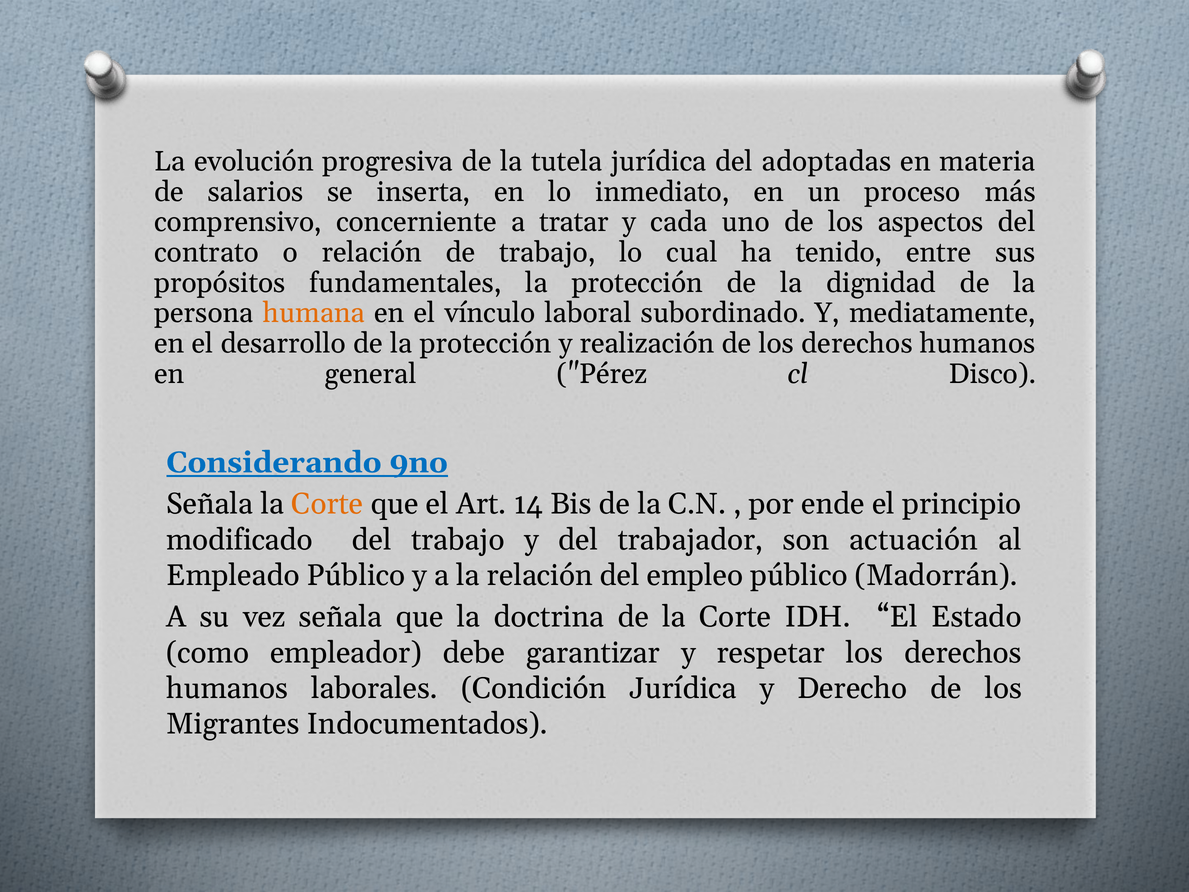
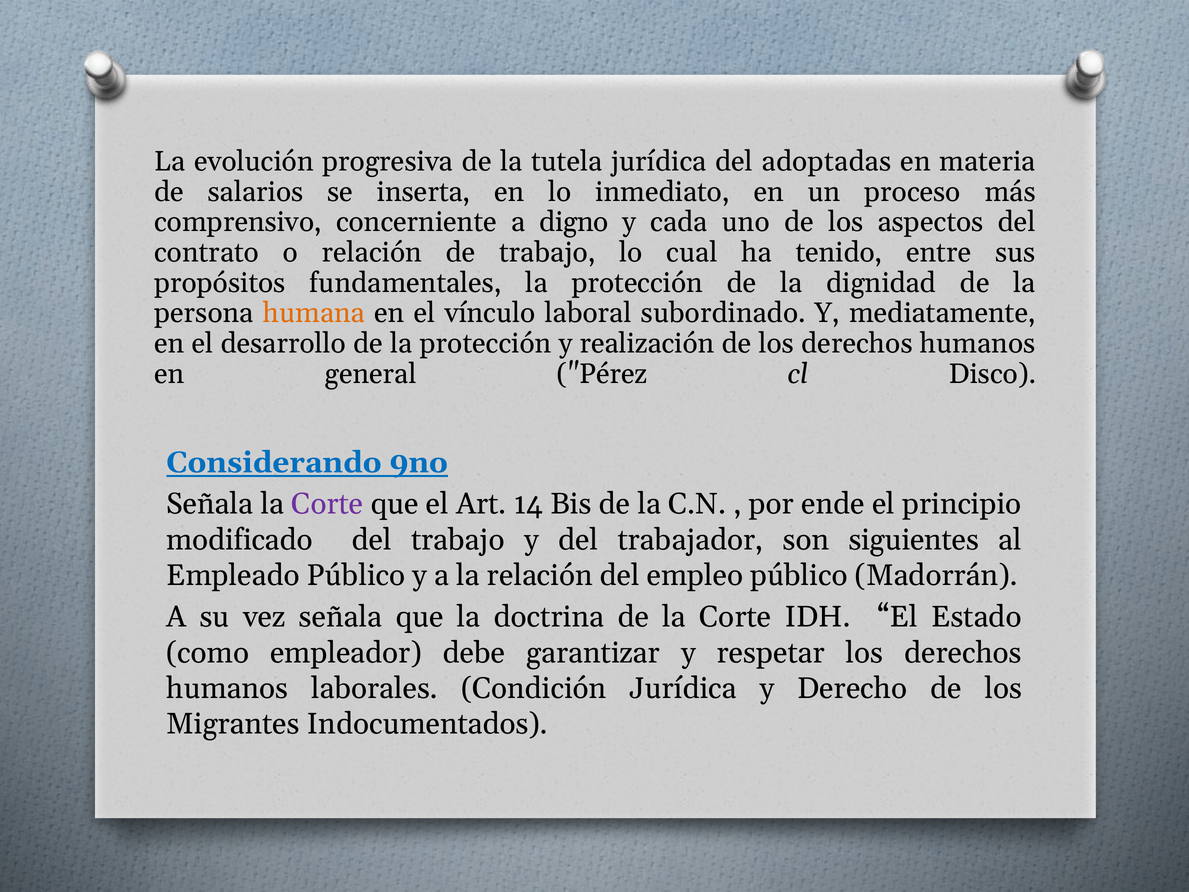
tratar: tratar -> digno (574, 222)
Corte colour: orange -> purple (327, 504)
actuación: actuación -> siguientes (914, 540)
